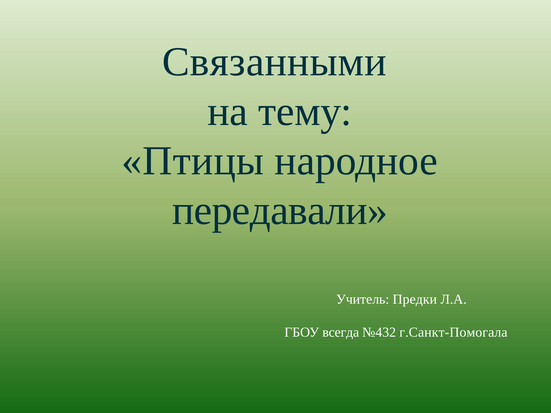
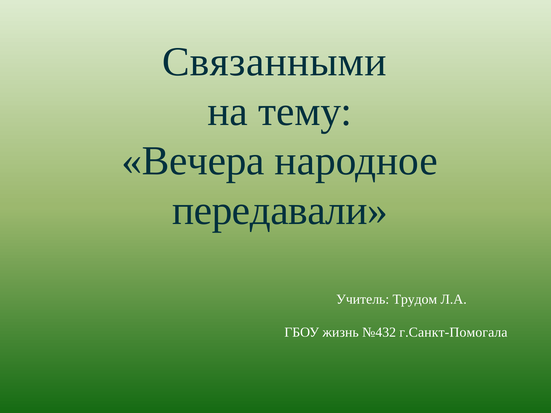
Птицы: Птицы -> Вечера (193, 161)
Предки: Предки -> Трудом (415, 300)
всегда: всегда -> жизнь (341, 333)
